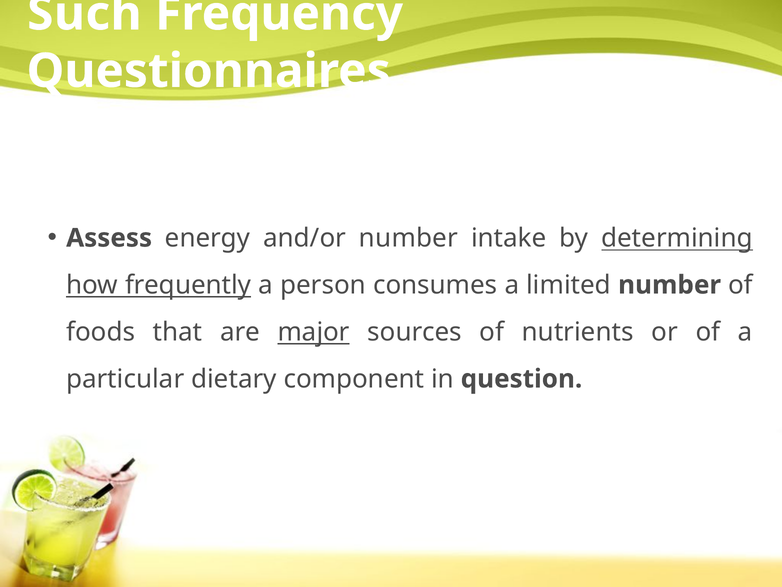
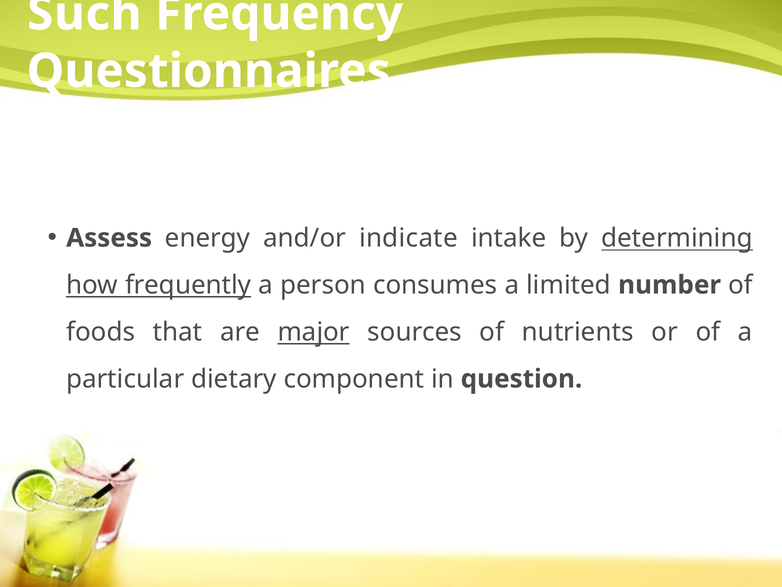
and/or number: number -> indicate (408, 238)
